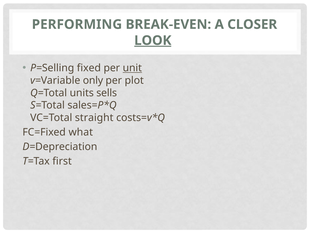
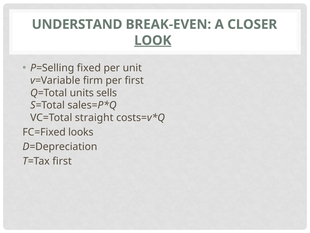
PERFORMING: PERFORMING -> UNDERSTAND (77, 24)
unit underline: present -> none (132, 68)
only: only -> firm (93, 80)
per plot: plot -> first (134, 80)
what: what -> looks (81, 132)
